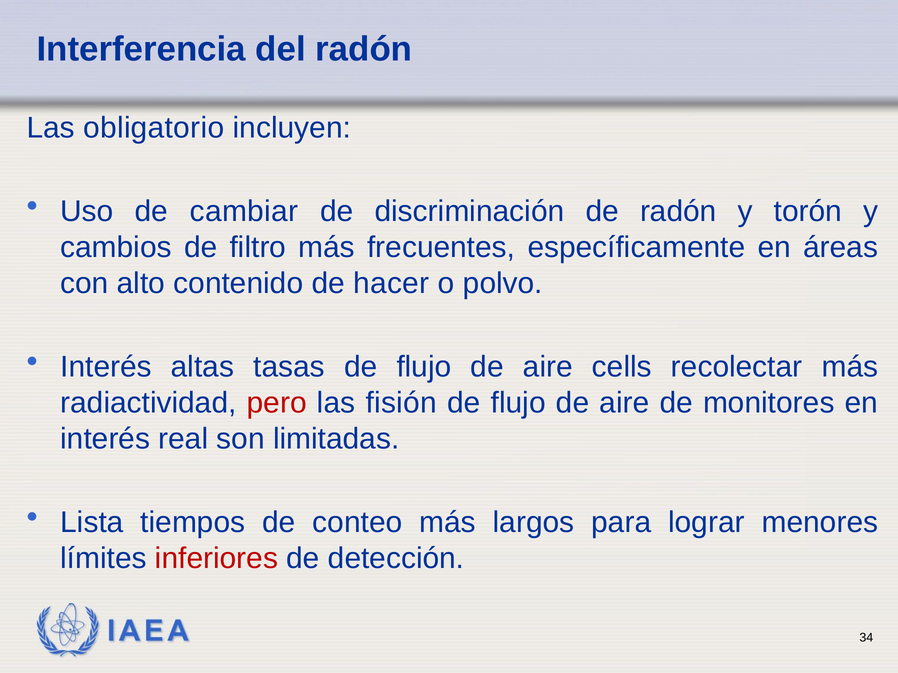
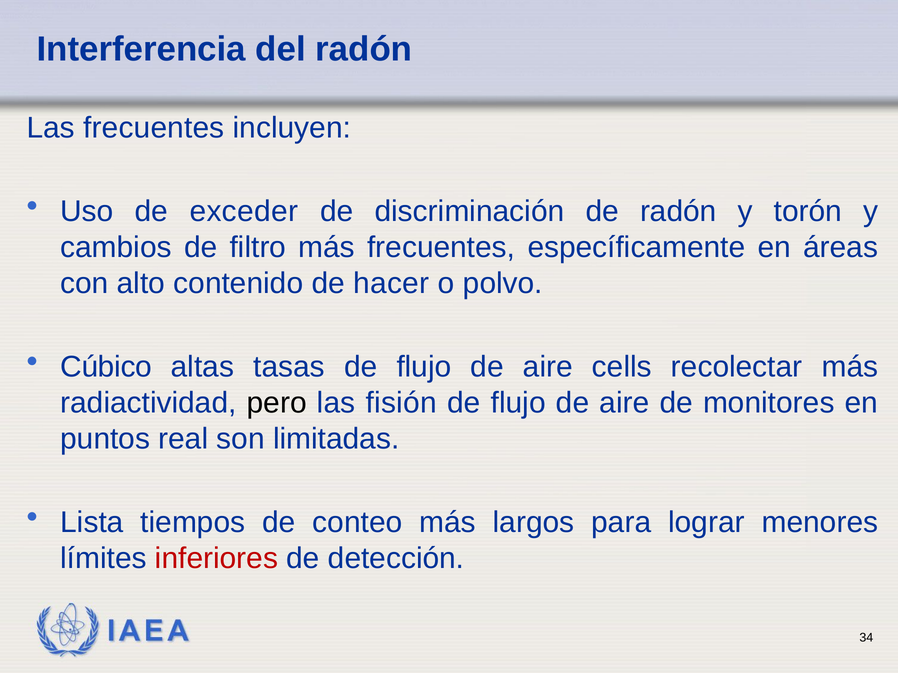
Las obligatorio: obligatorio -> frecuentes (154, 128)
cambiar: cambiar -> exceder (244, 212)
Interés: Interés -> Cúbico (106, 367)
pero colour: red -> black (277, 403)
interés: interés -> puntos (105, 439)
